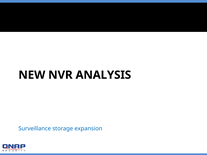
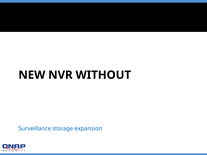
ANALYSIS: ANALYSIS -> WITHOUT (103, 75)
